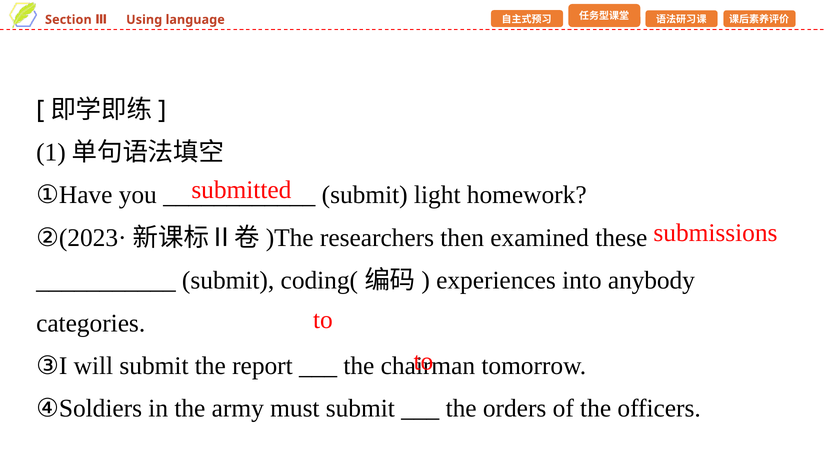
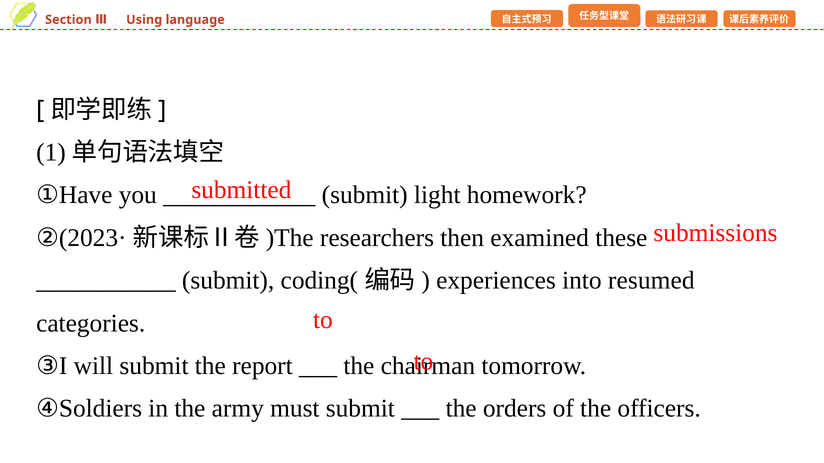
anybody: anybody -> resumed (651, 281)
